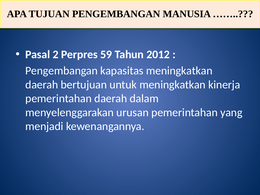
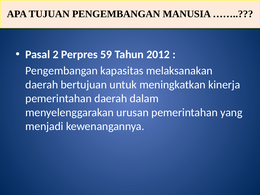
kapasitas meningkatkan: meningkatkan -> melaksanakan (179, 71)
